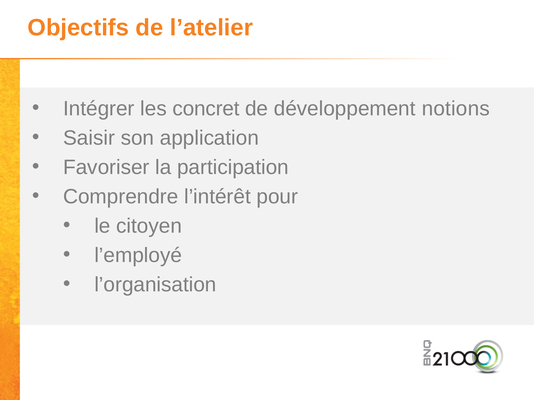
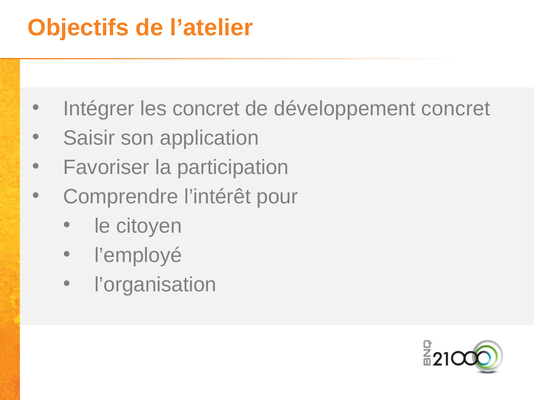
développement notions: notions -> concret (456, 109)
